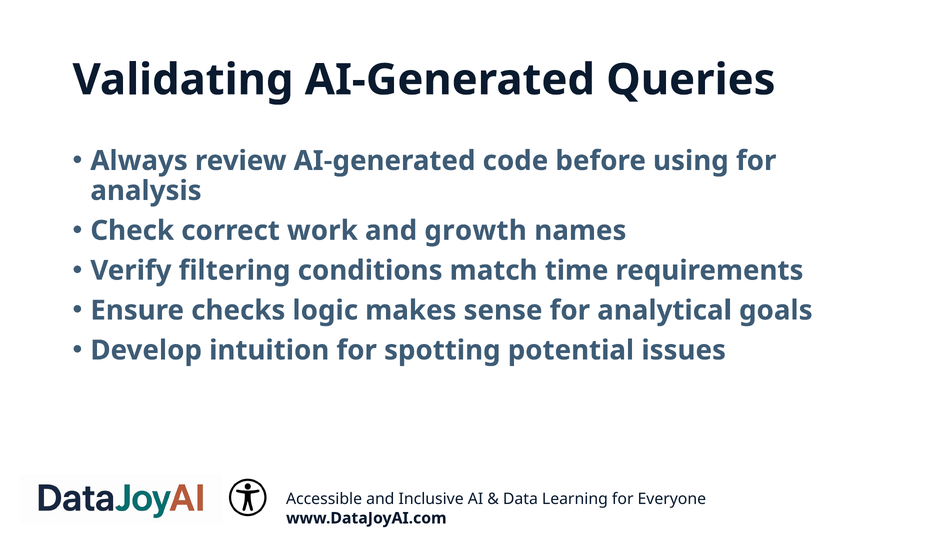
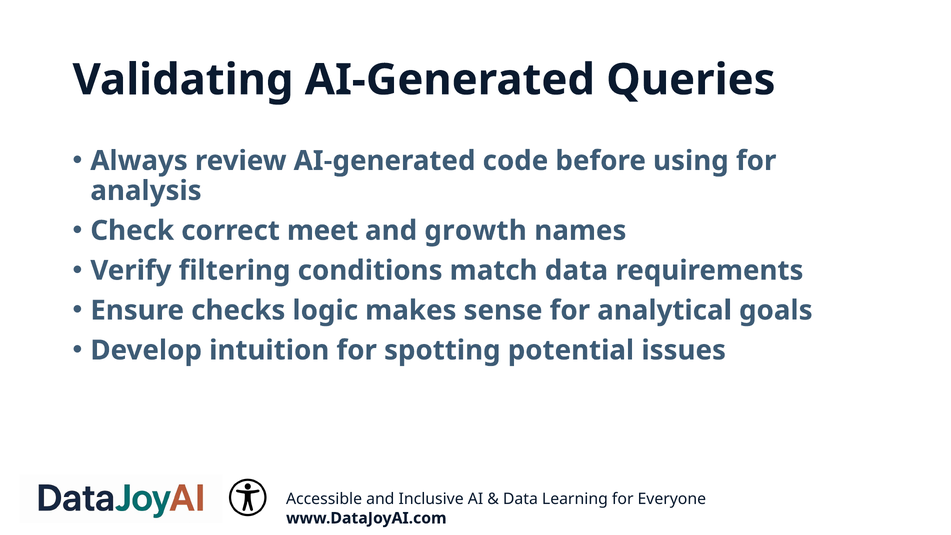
work: work -> meet (323, 231)
match time: time -> data (576, 270)
